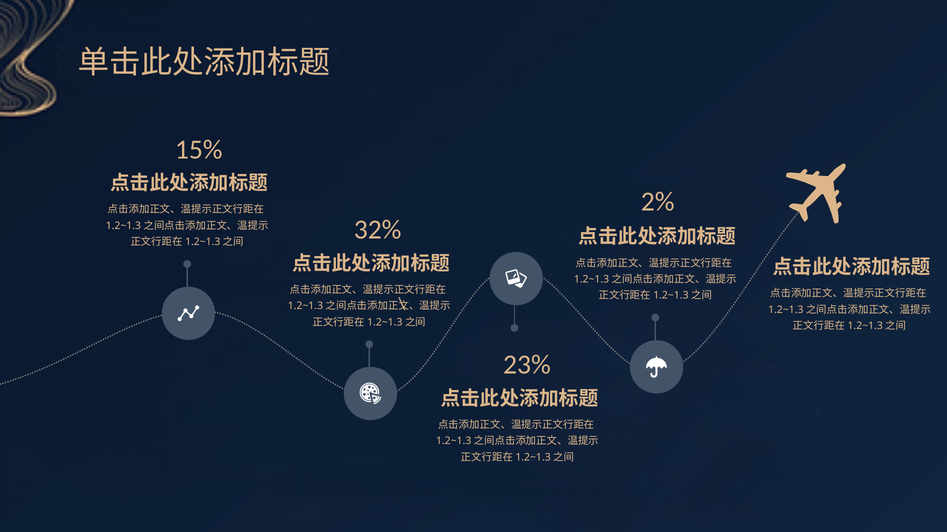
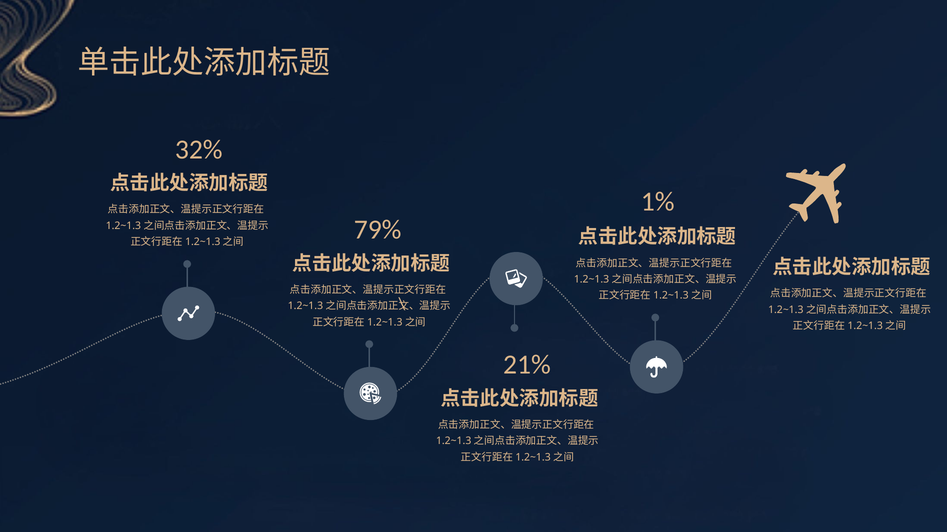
15%: 15% -> 32% (199, 150)
2%: 2% -> 1% (658, 202)
32%: 32% -> 79% (378, 230)
23%: 23% -> 21% (527, 365)
